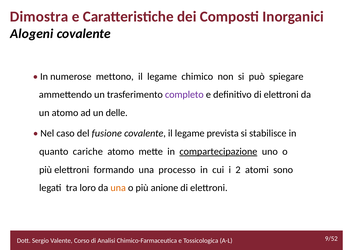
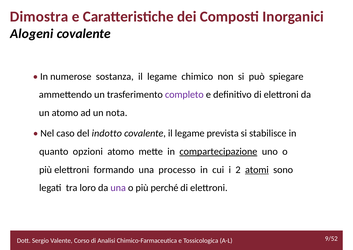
mettono: mettono -> sostanza (115, 76)
delle: delle -> nota (117, 113)
fusione: fusione -> indotto (107, 133)
cariche: cariche -> opzioni (88, 151)
atomi underline: none -> present (257, 169)
una colour: orange -> purple (118, 188)
anione: anione -> perché (164, 188)
